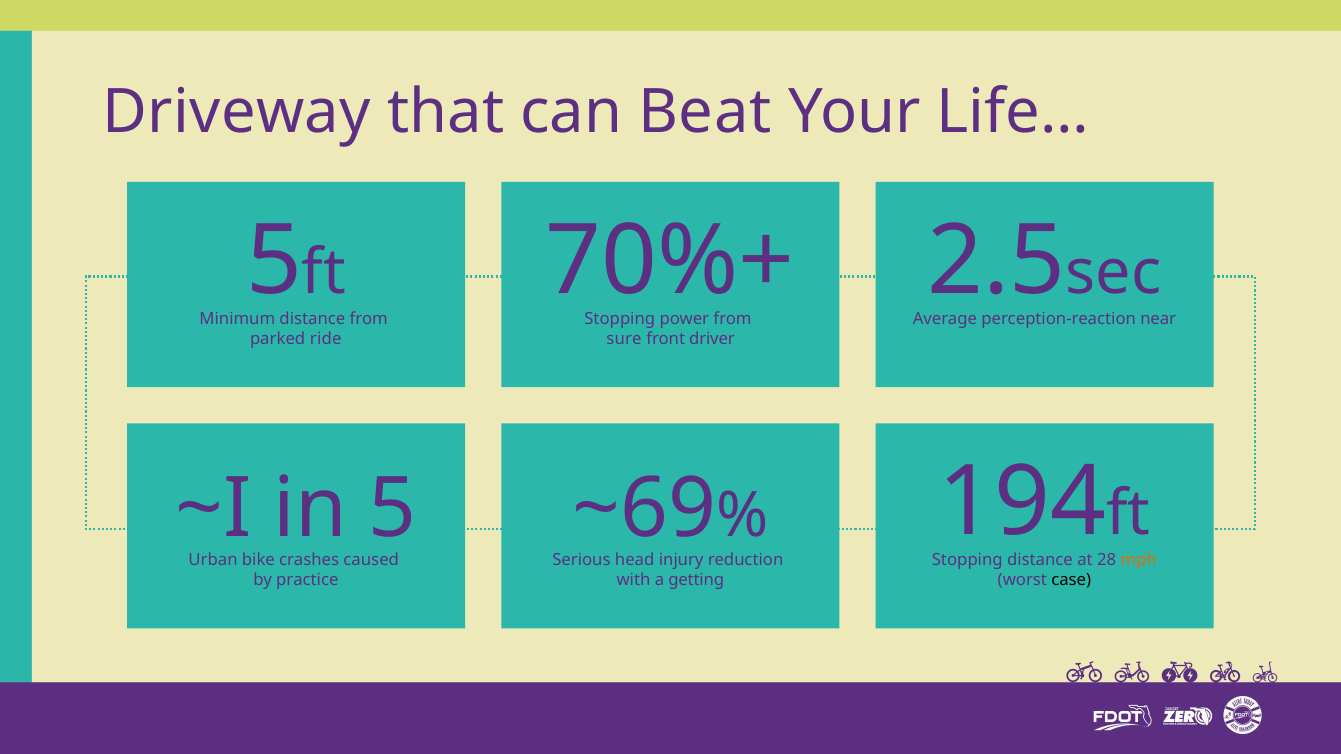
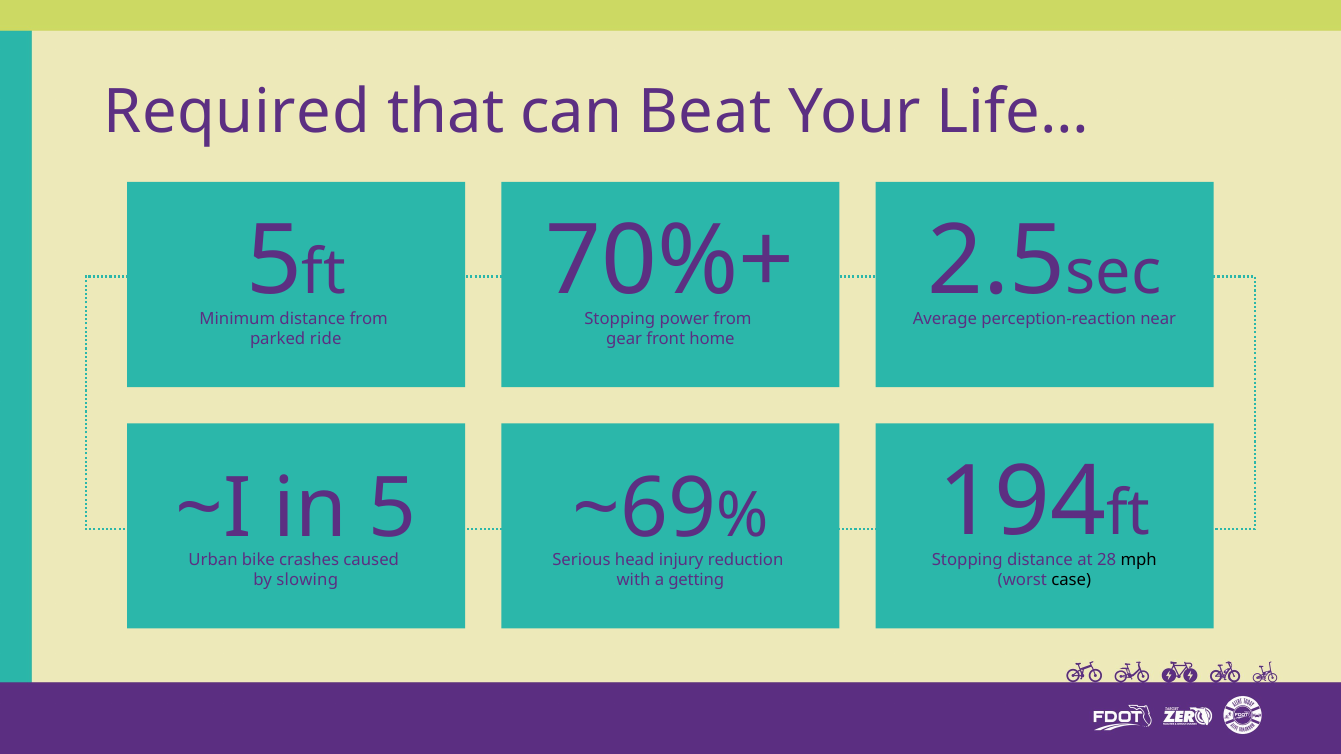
Driveway: Driveway -> Required (237, 113)
sure: sure -> gear (624, 339)
driver: driver -> home (712, 339)
mph colour: orange -> black (1139, 560)
practice: practice -> slowing (307, 580)
